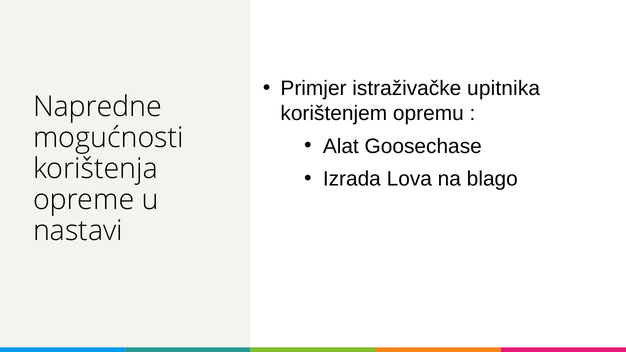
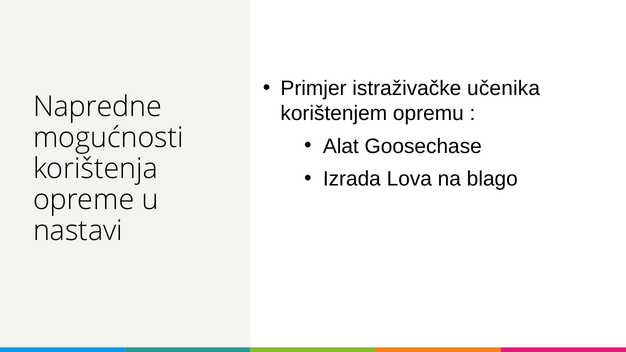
upitnika: upitnika -> učenika (504, 88)
